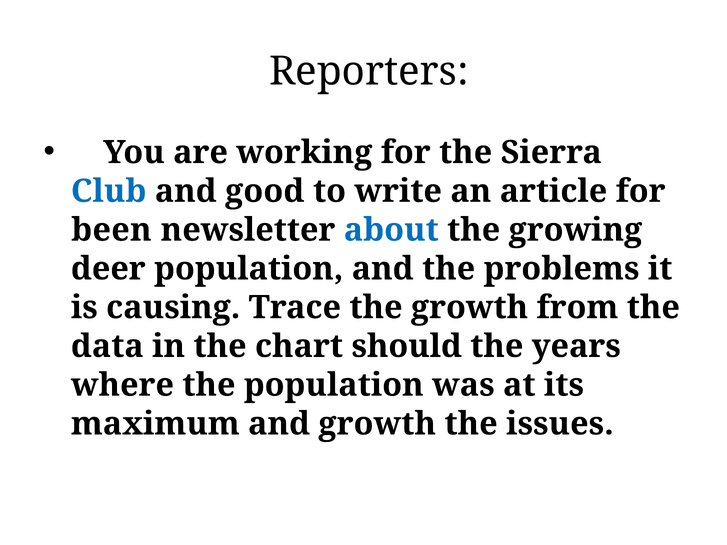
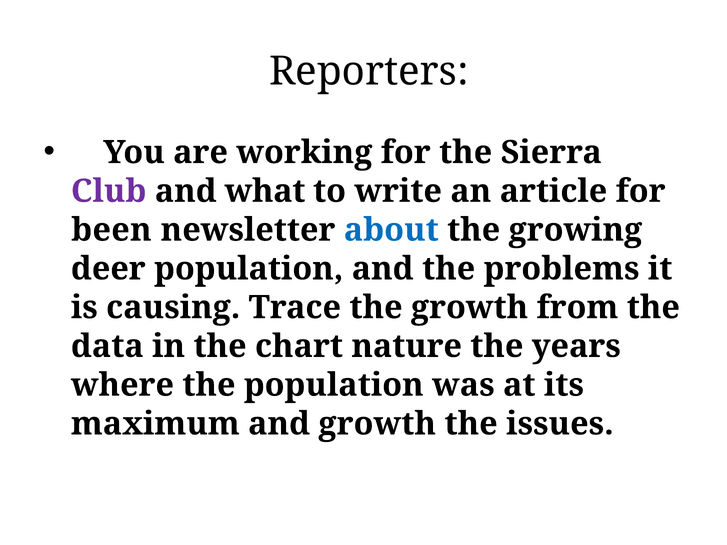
Club colour: blue -> purple (109, 191)
good: good -> what (265, 191)
should: should -> nature (407, 346)
